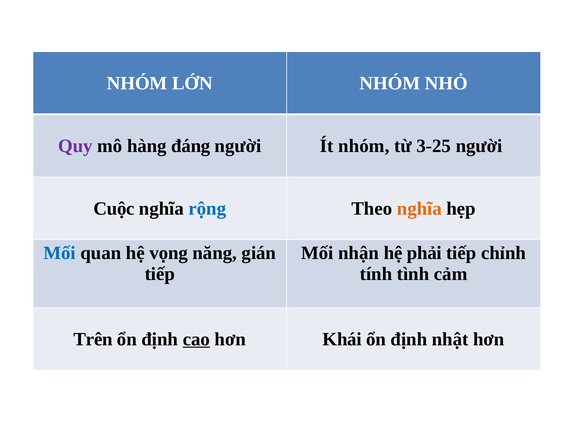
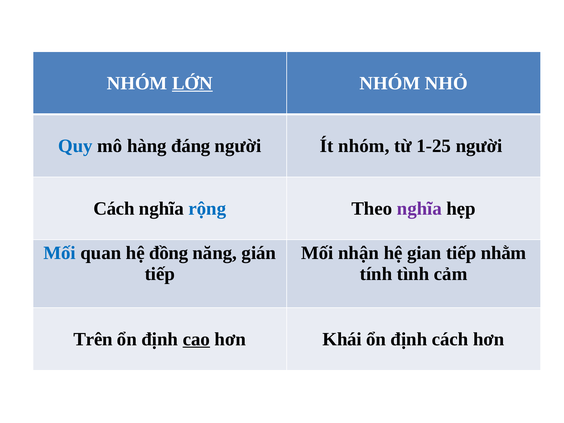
LỚN underline: none -> present (192, 83)
Quy colour: purple -> blue (75, 146)
3-25: 3-25 -> 1-25 (434, 146)
Cuộc: Cuộc -> Cách (114, 208)
nghĩa colour: orange -> purple (419, 208)
vọng: vọng -> đồng (169, 253)
phải: phải -> gian (424, 253)
chỉnh: chỉnh -> nhằm (504, 253)
định nhật: nhật -> cách (450, 339)
